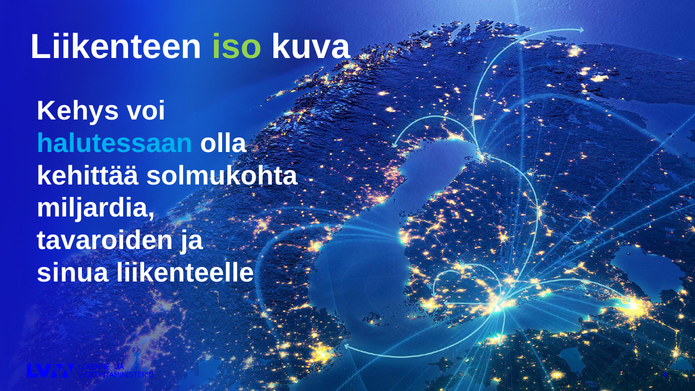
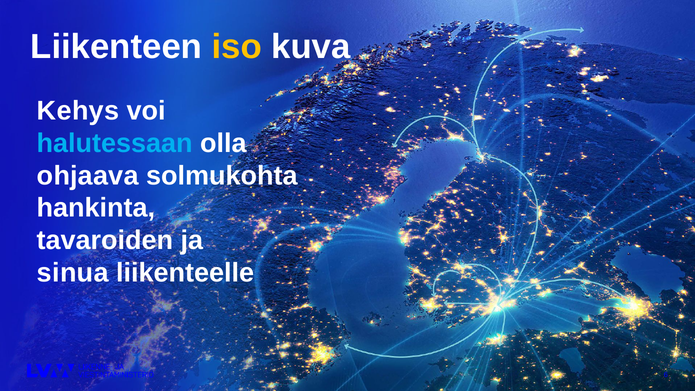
iso colour: light green -> yellow (237, 47)
kehittää: kehittää -> ohjaava (88, 176)
miljardia: miljardia -> hankinta (96, 208)
